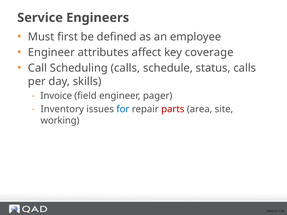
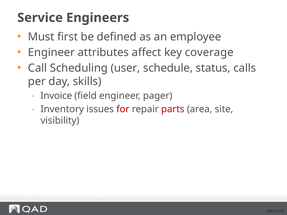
Scheduling calls: calls -> user (125, 68)
for colour: blue -> red (123, 109)
working: working -> visibility (60, 121)
